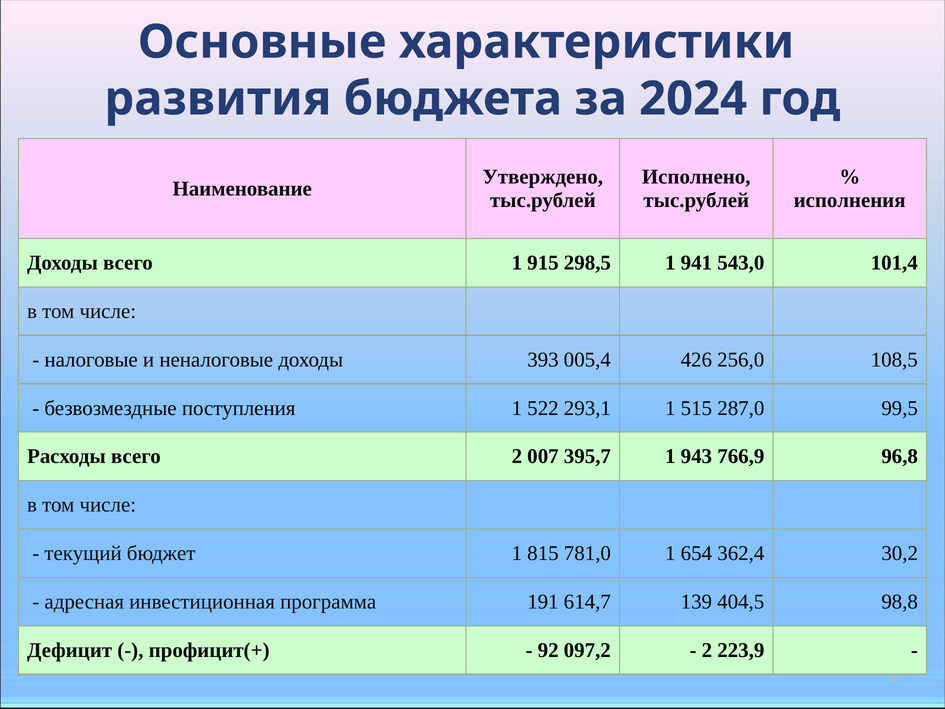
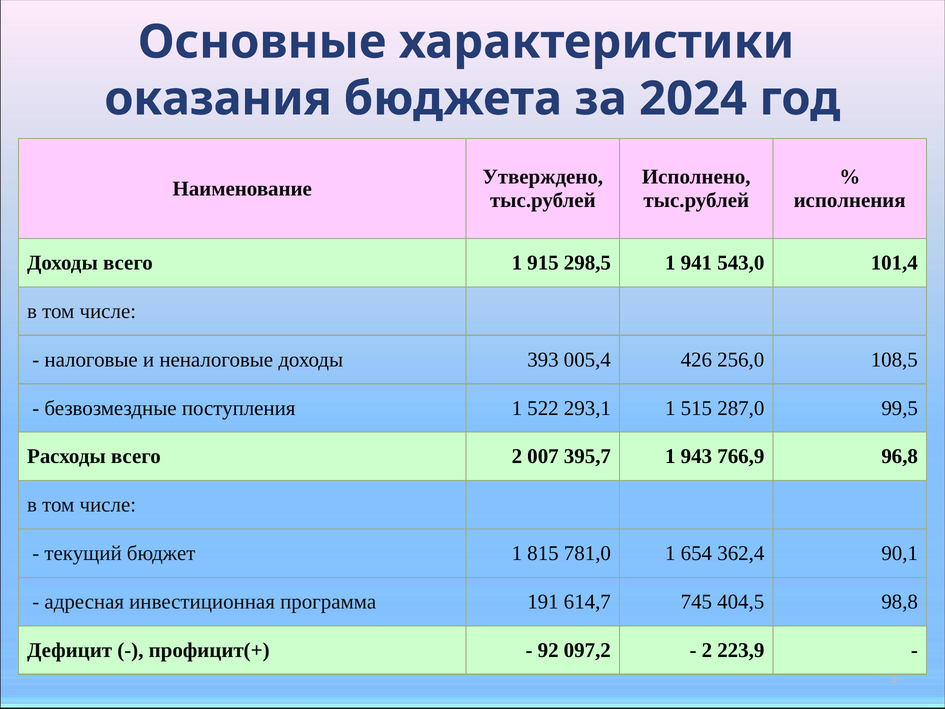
развития: развития -> оказания (218, 99)
30,2: 30,2 -> 90,1 (900, 553)
139: 139 -> 745 (696, 602)
